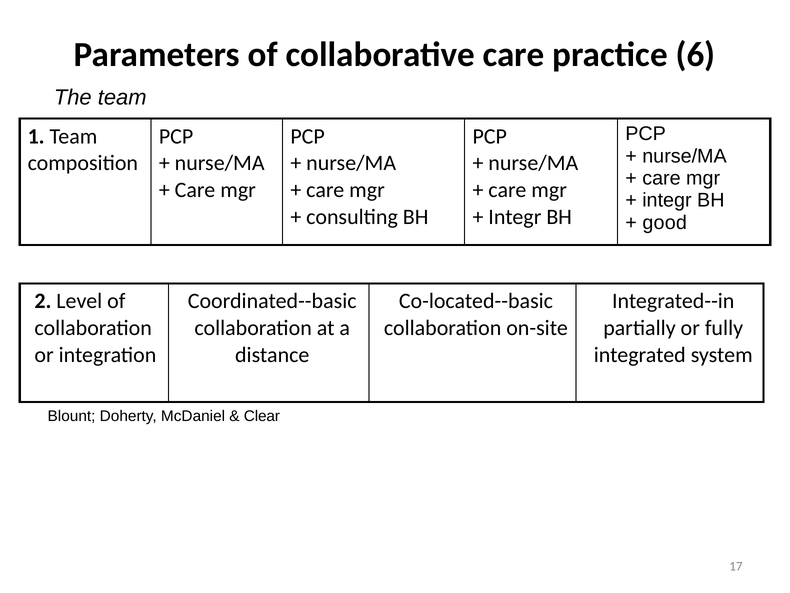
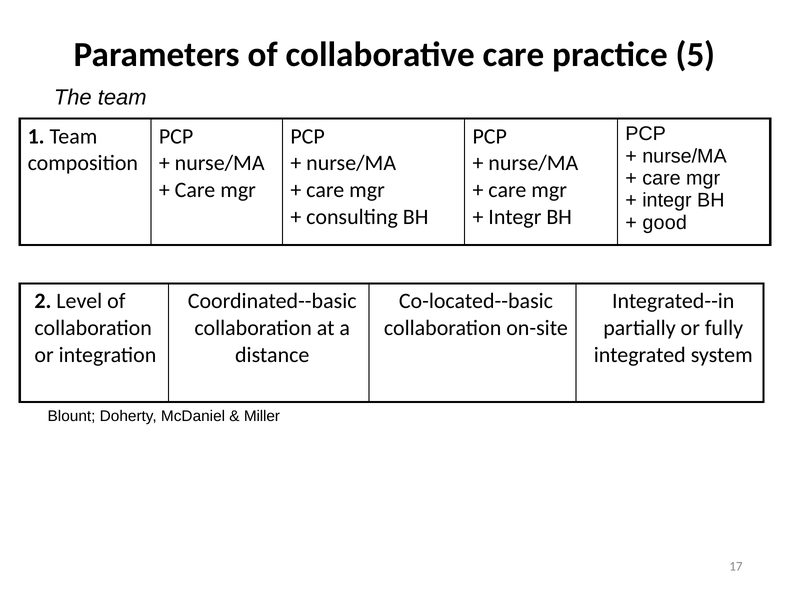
6: 6 -> 5 (695, 54)
Clear: Clear -> Miller (262, 416)
